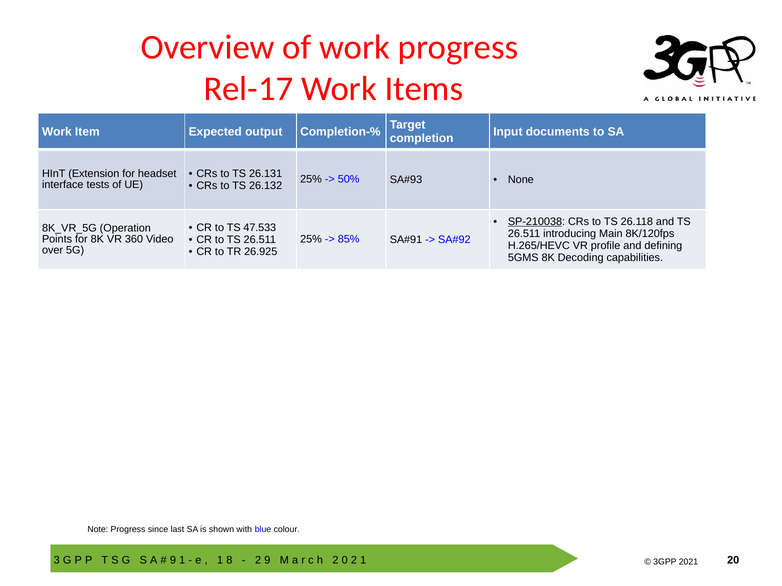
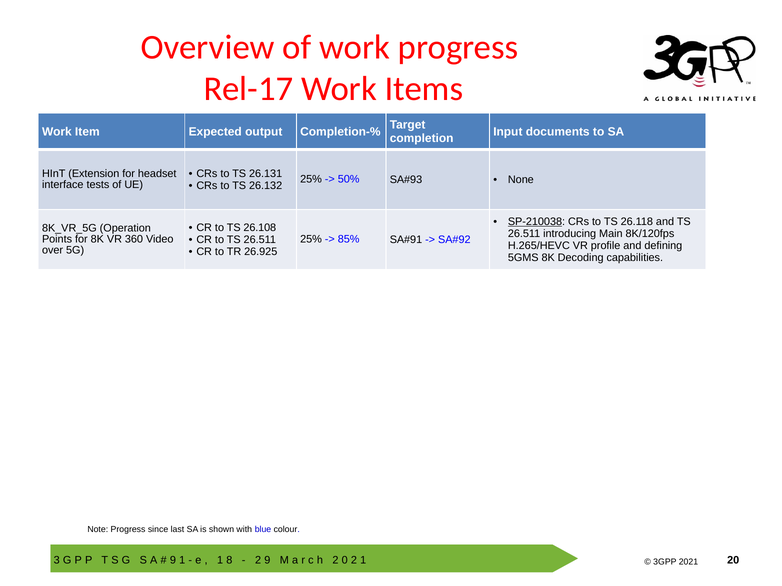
47.533: 47.533 -> 26.108 (260, 228)
